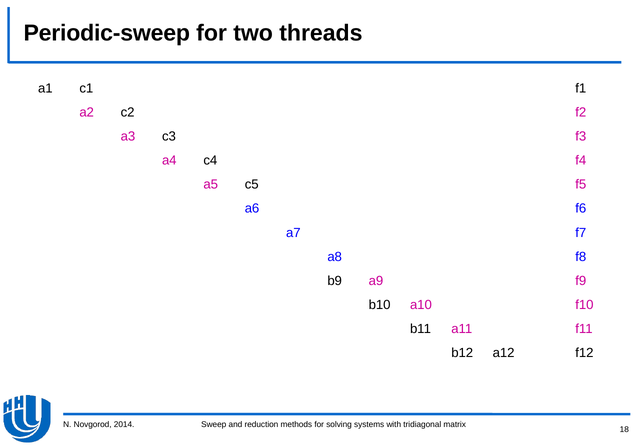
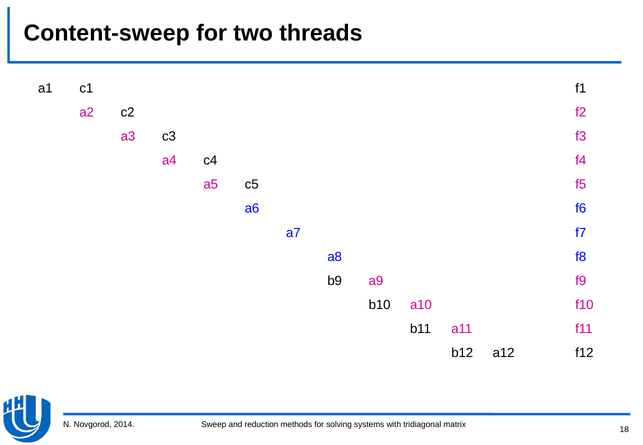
Periodic-sweep: Periodic-sweep -> Content-sweep (107, 33)
